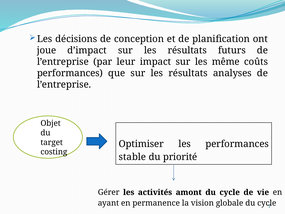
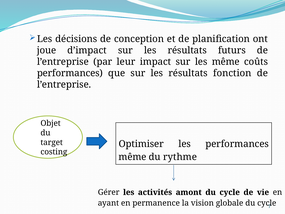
analyses: analyses -> fonction (232, 73)
stable: stable -> même (133, 157)
priorité: priorité -> rythme (180, 157)
